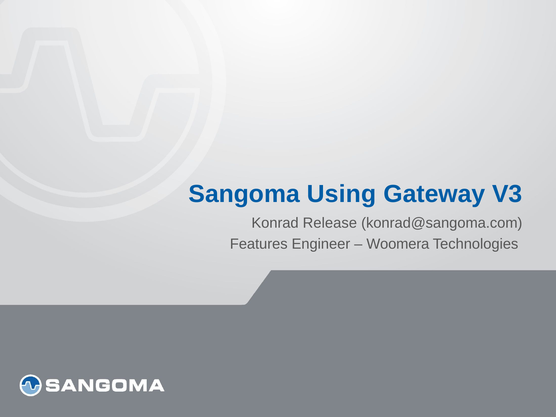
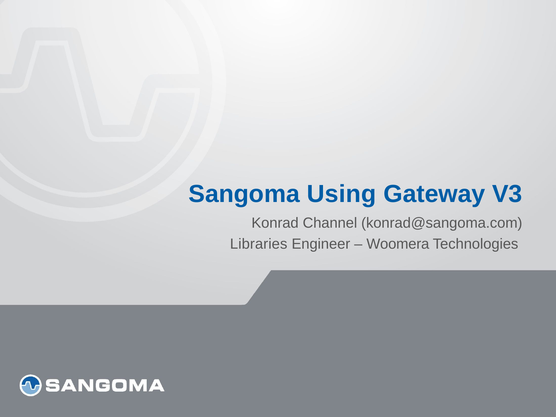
Release: Release -> Channel (330, 223)
Features: Features -> Libraries (259, 244)
